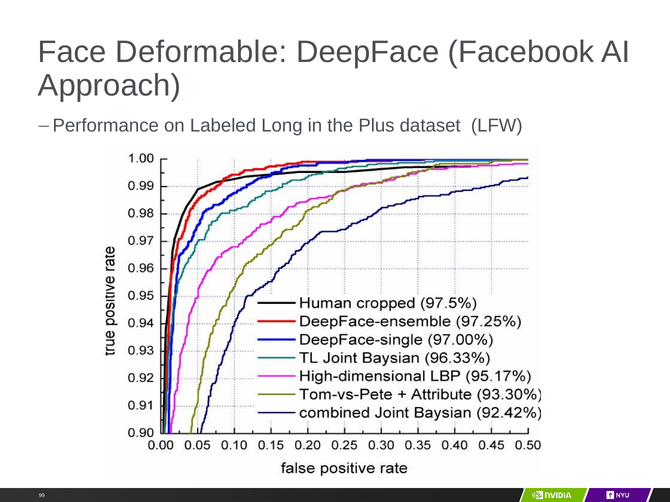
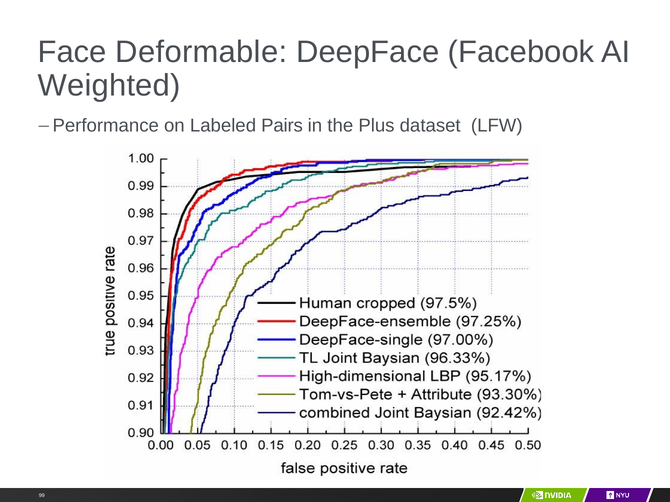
Approach: Approach -> Weighted (109, 86)
Long: Long -> Pairs (282, 126)
